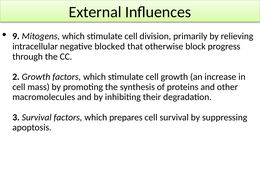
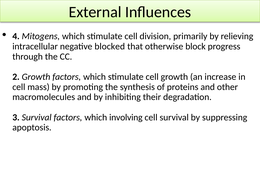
9: 9 -> 4 (16, 36)
prepares: prepares -> involving (126, 117)
